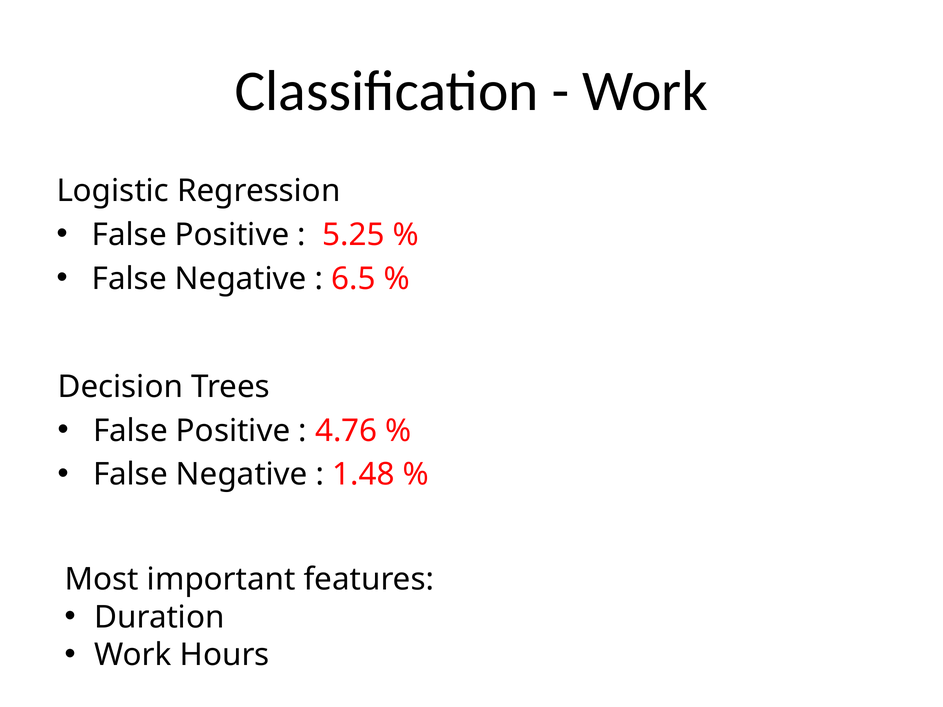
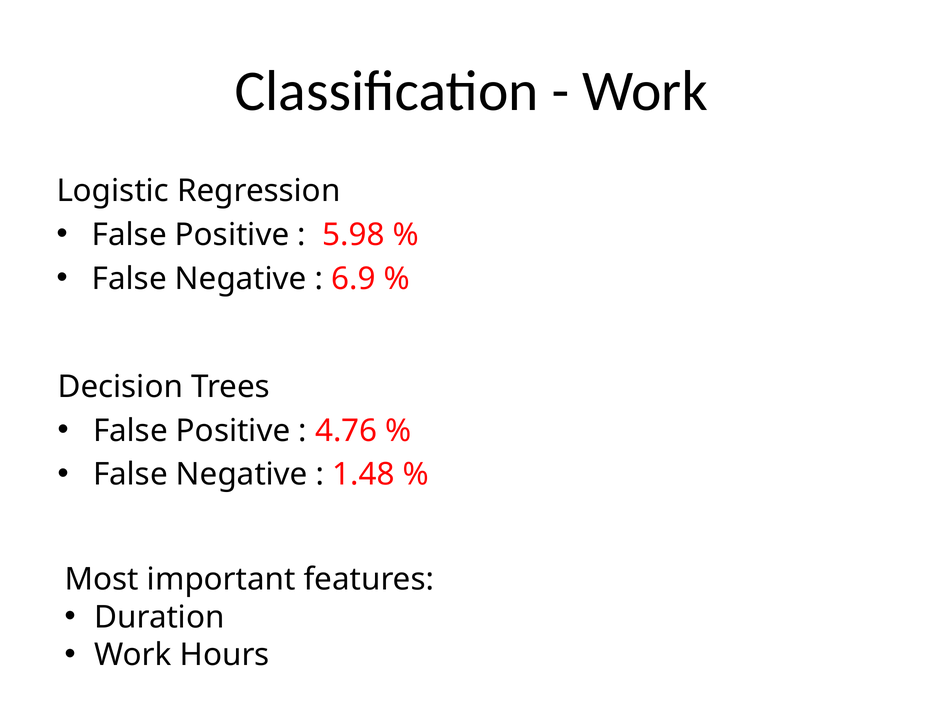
5.25: 5.25 -> 5.98 (353, 235)
6.5: 6.5 -> 6.9 (353, 279)
